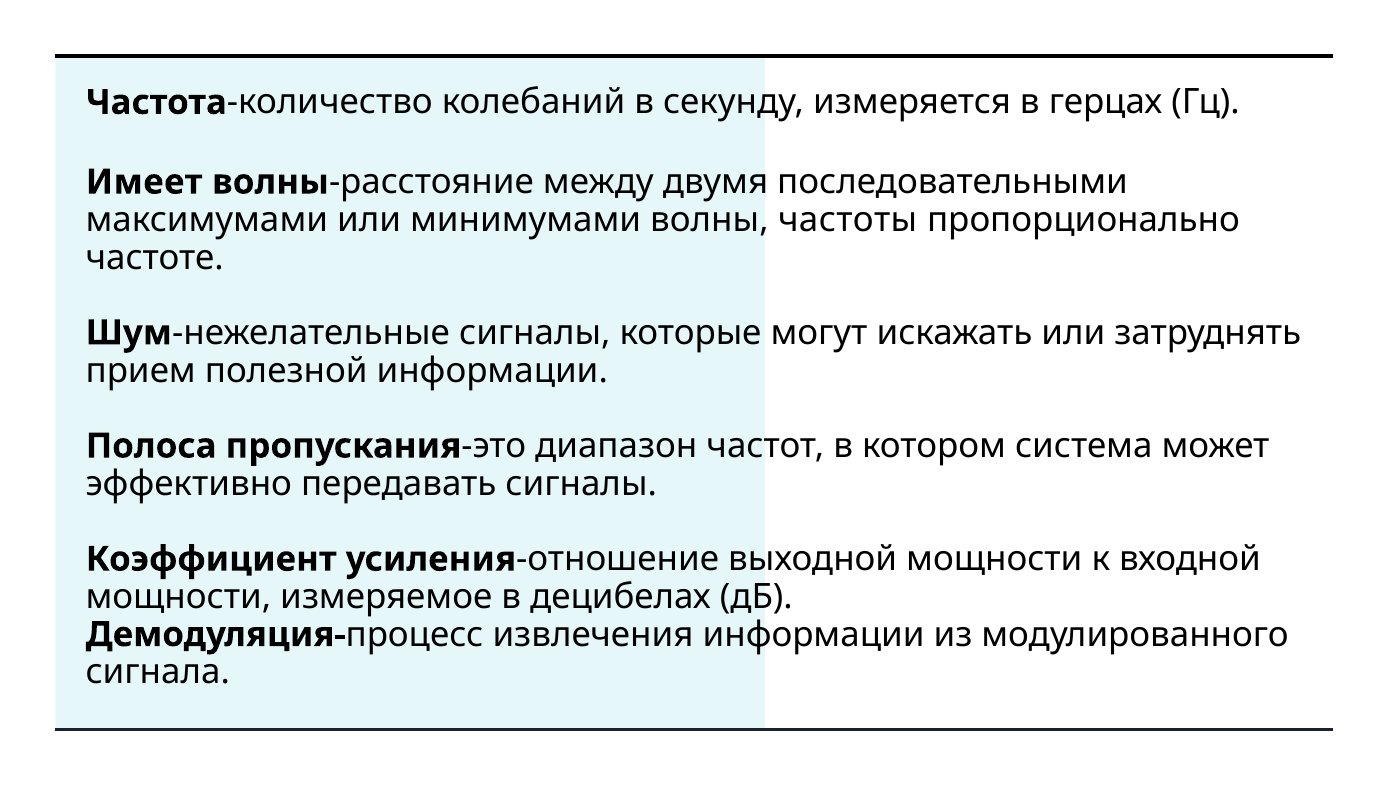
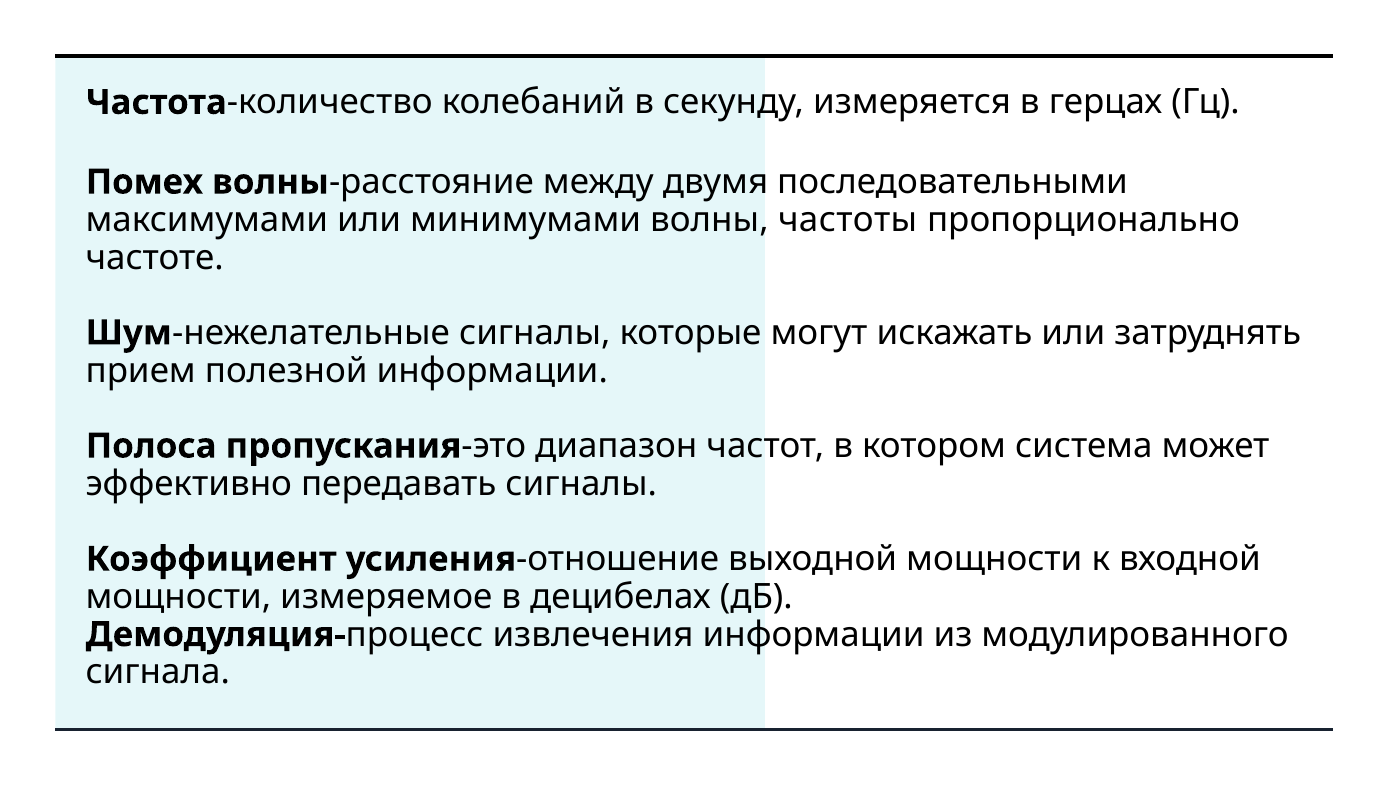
Имеет: Имеет -> Помех (144, 182)
